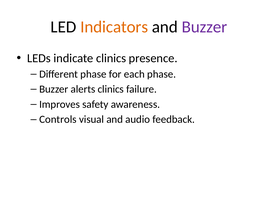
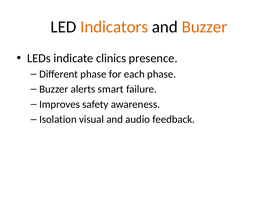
Buzzer colour: purple -> orange (204, 27)
alerts clinics: clinics -> smart (111, 89)
Controls: Controls -> Isolation (58, 120)
